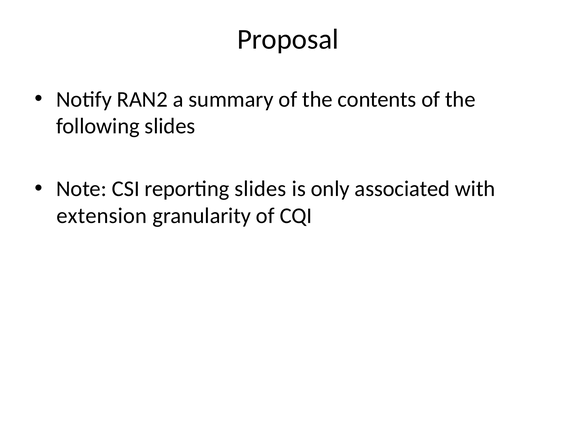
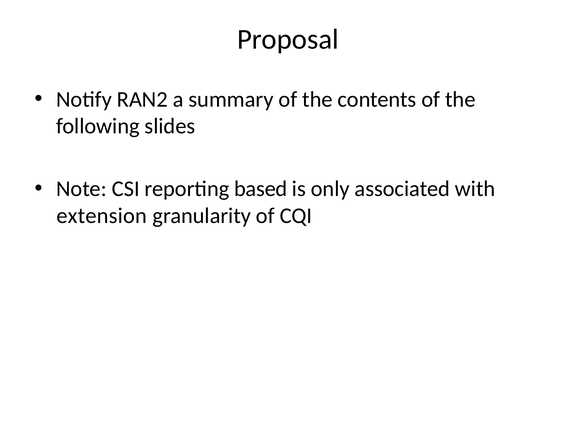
reporting slides: slides -> based (261, 189)
